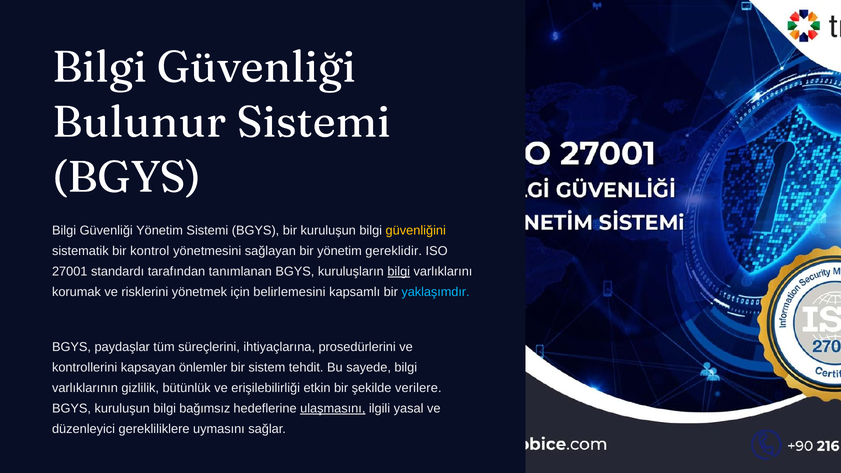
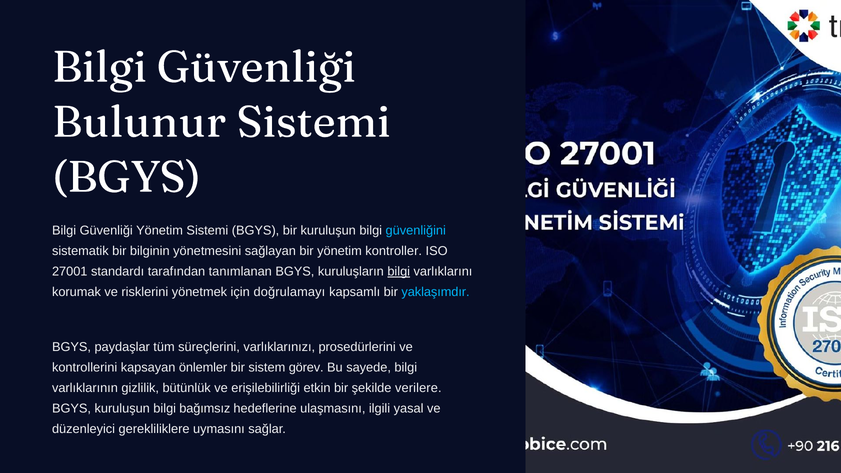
güvenliğini colour: yellow -> light blue (416, 231)
kontrol: kontrol -> bilginin (150, 251)
gereklidir: gereklidir -> kontroller (394, 251)
belirlemesini: belirlemesini -> doğrulamayı (289, 292)
ihtiyaçlarına: ihtiyaçlarına -> varlıklarınızı (279, 347)
tehdit: tehdit -> görev (306, 368)
ulaşmasını underline: present -> none (333, 408)
